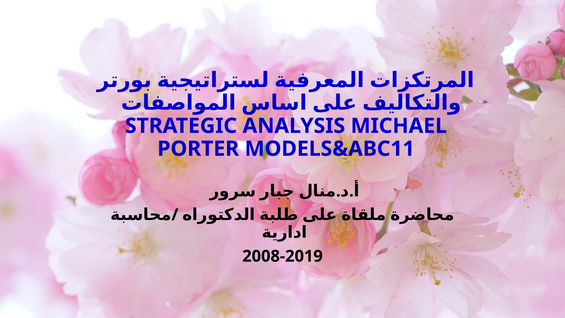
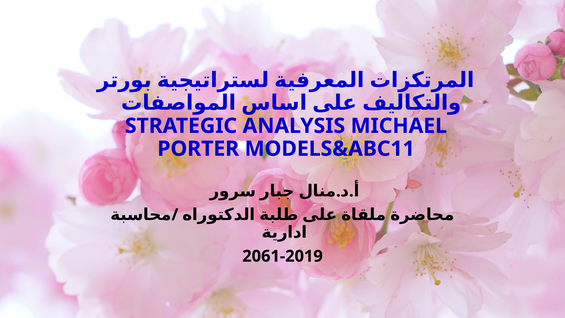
2008-2019: 2008-2019 -> 2061-2019 (283, 256)
